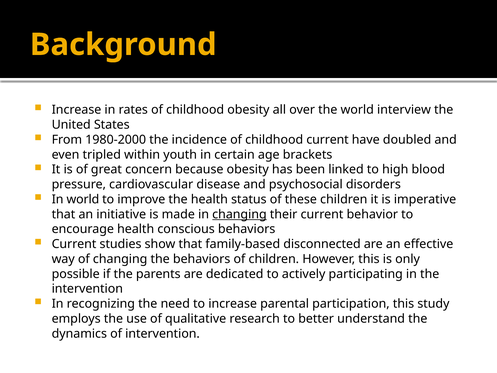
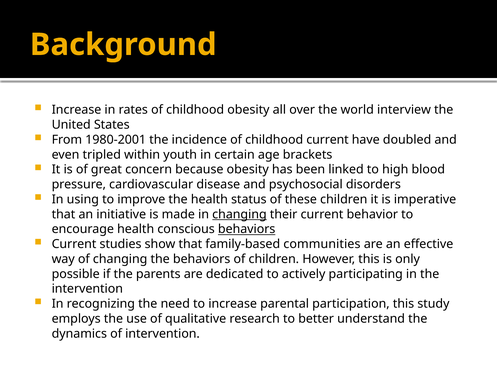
1980-2000: 1980-2000 -> 1980-2001 (116, 140)
In world: world -> using (83, 199)
behaviors underline: none -> present (247, 229)
disconnected: disconnected -> communities (322, 244)
